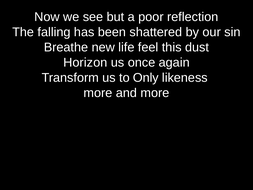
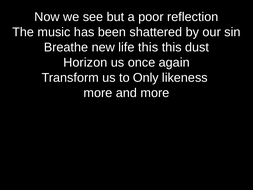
falling: falling -> music (54, 32)
life feel: feel -> this (148, 47)
